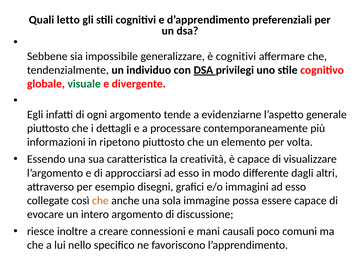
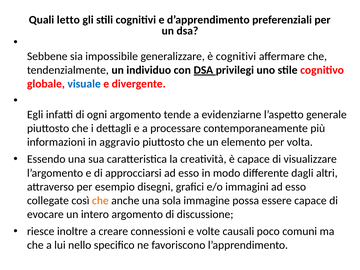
visuale colour: green -> blue (84, 84)
ripetono: ripetono -> aggravio (120, 142)
mani: mani -> volte (208, 231)
